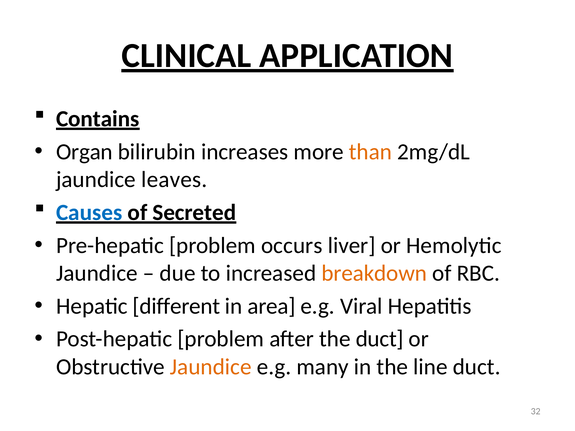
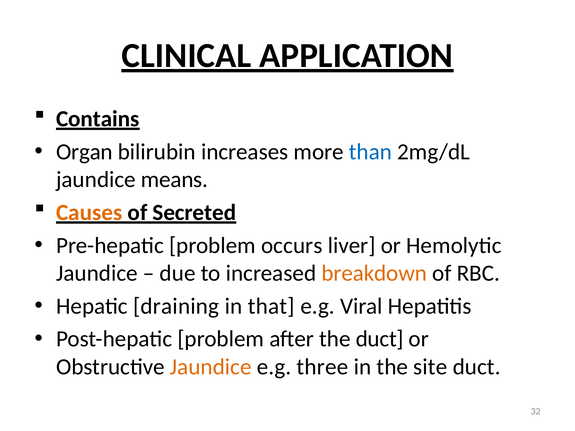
than colour: orange -> blue (370, 152)
leaves: leaves -> means (174, 180)
Causes colour: blue -> orange (89, 213)
different: different -> draining (176, 306)
area: area -> that (271, 306)
many: many -> three (322, 367)
line: line -> site (430, 367)
